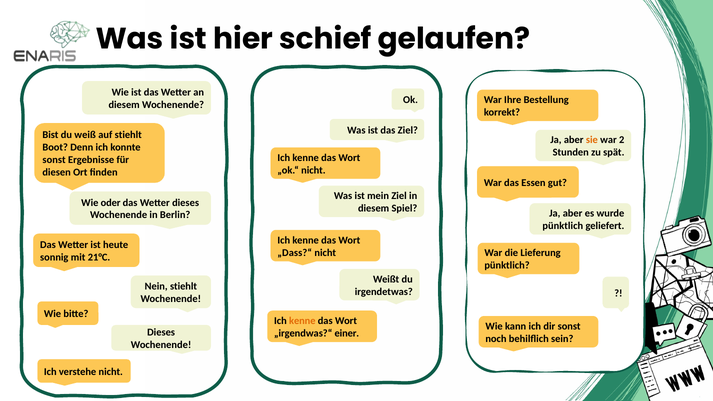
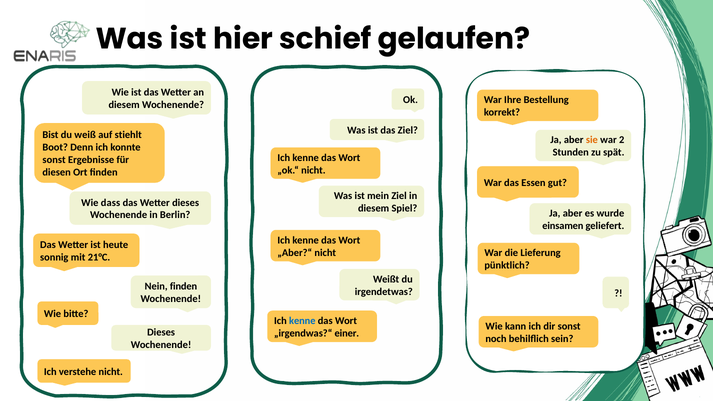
oder: oder -> dass (110, 203)
pünktlich: pünktlich -> einsamen (563, 226)
„Dass?“: „Dass?“ -> „Aber?“ (295, 253)
Nein stiehlt: stiehlt -> finden (184, 286)
kenne colour: orange -> blue (302, 321)
